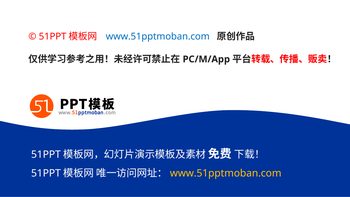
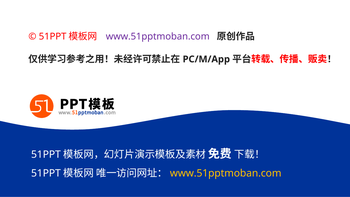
www.51pptmoban.com colour: blue -> purple (158, 36)
